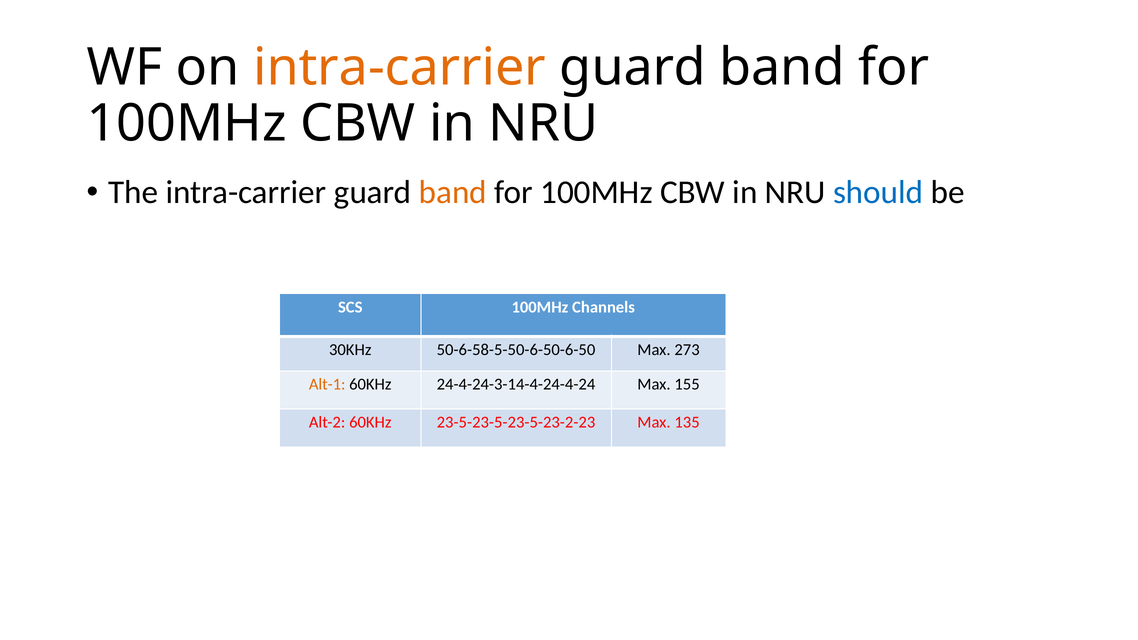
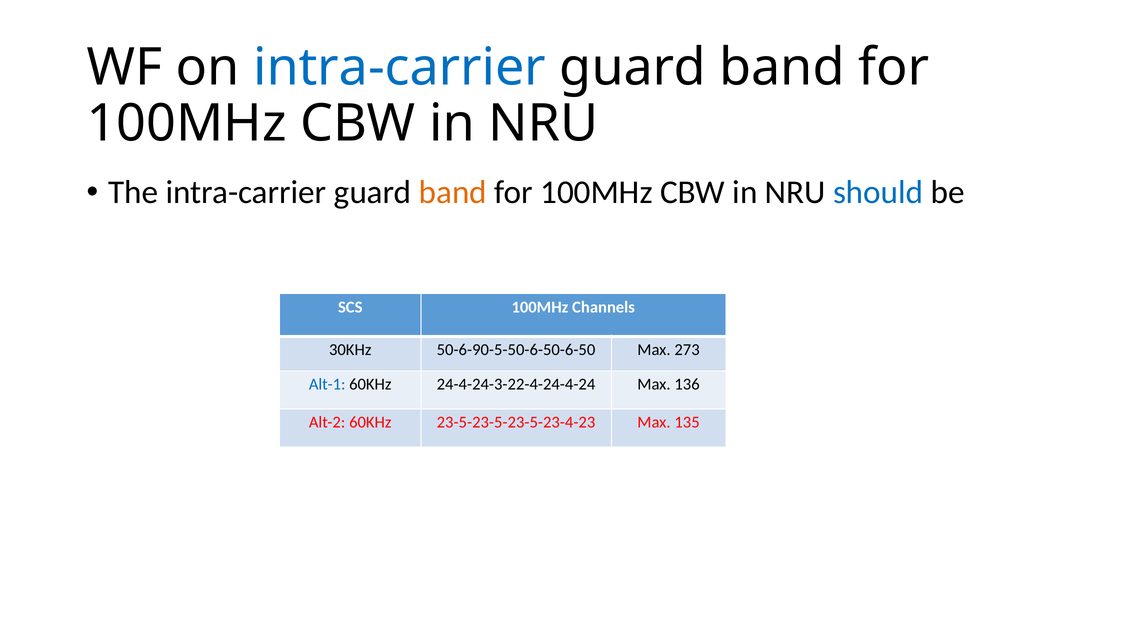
intra-carrier colour: orange -> blue (400, 67)
50-6-58-5-50-6-50-6-50: 50-6-58-5-50-6-50-6-50 -> 50-6-90-5-50-6-50-6-50 (516, 350)
Alt-1 colour: orange -> blue (327, 384)
24-4-24-3-14-4-24-4-24: 24-4-24-3-14-4-24-4-24 -> 24-4-24-3-22-4-24-4-24 (516, 384)
155: 155 -> 136 (687, 384)
23-5-23-5-23-5-23-2-23: 23-5-23-5-23-5-23-2-23 -> 23-5-23-5-23-5-23-4-23 (516, 423)
